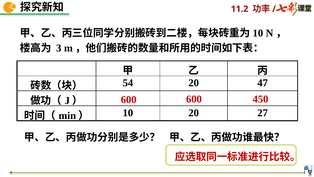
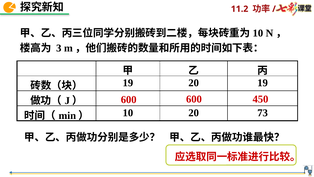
54: 54 -> 19 (128, 83)
20 47: 47 -> 19 (263, 83)
27: 27 -> 73 (263, 113)
